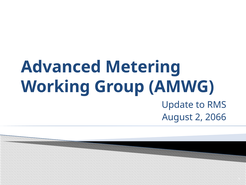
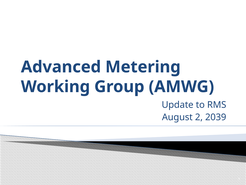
2066: 2066 -> 2039 (216, 117)
